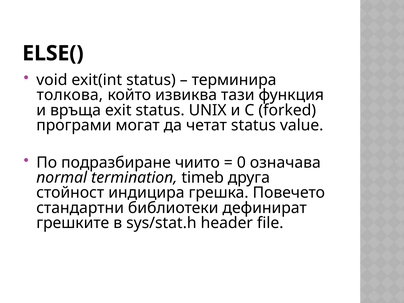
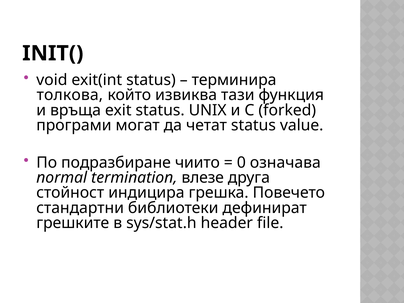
ELSE(: ELSE( -> INIT( (53, 53)
timeb: timeb -> влезе (203, 178)
